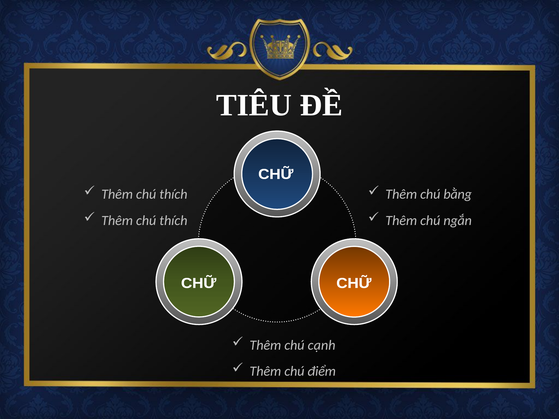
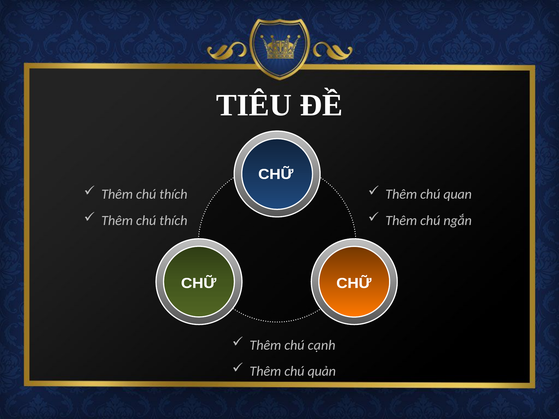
bằng: bằng -> quan (458, 194)
điểm: điểm -> quản (322, 371)
